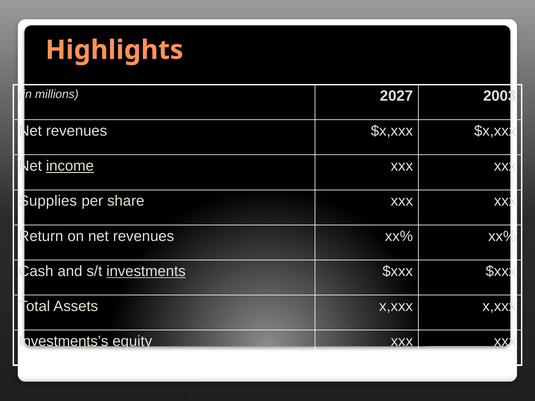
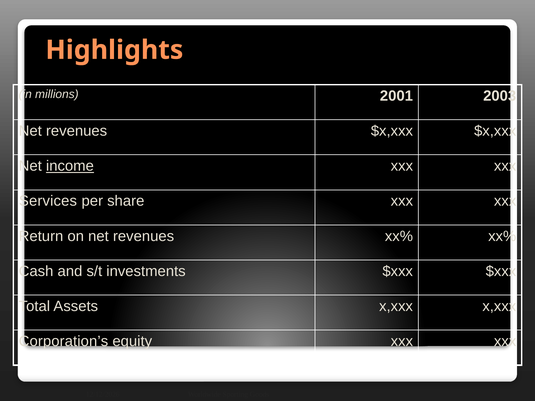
2027: 2027 -> 2001 (396, 96)
Supplies: Supplies -> Services (48, 201)
investments underline: present -> none (146, 271)
Investments’s: Investments’s -> Corporation’s (63, 342)
